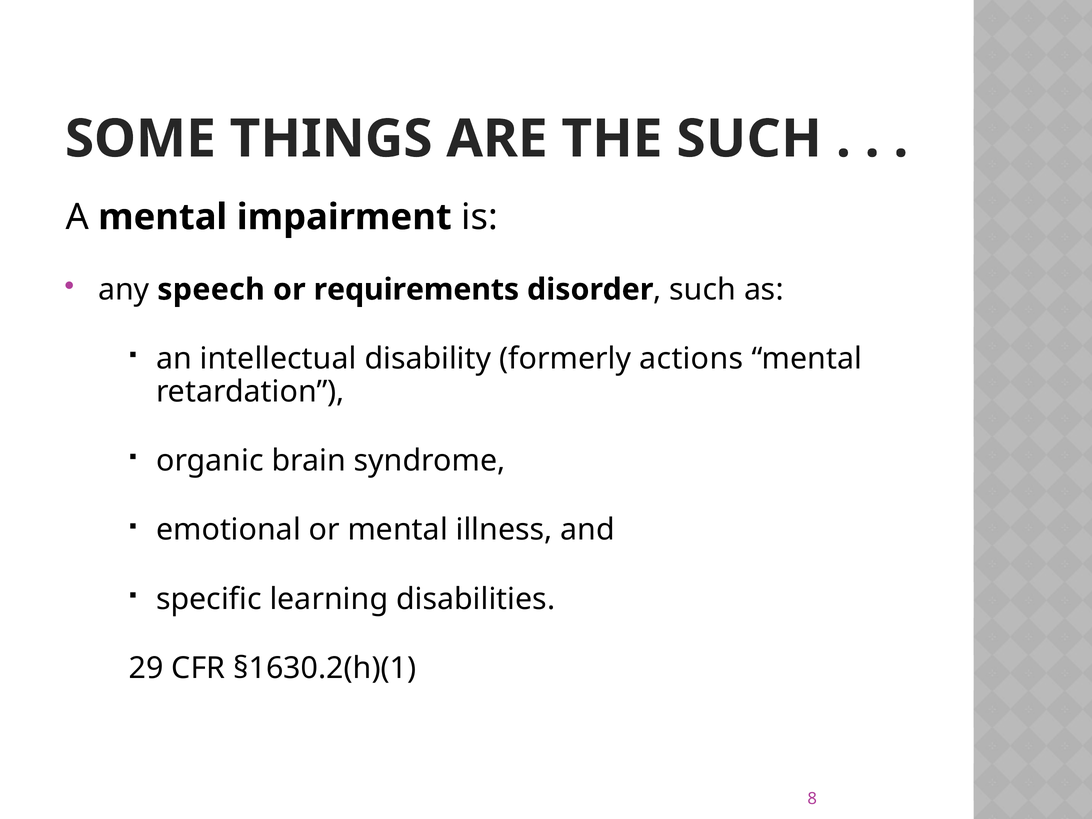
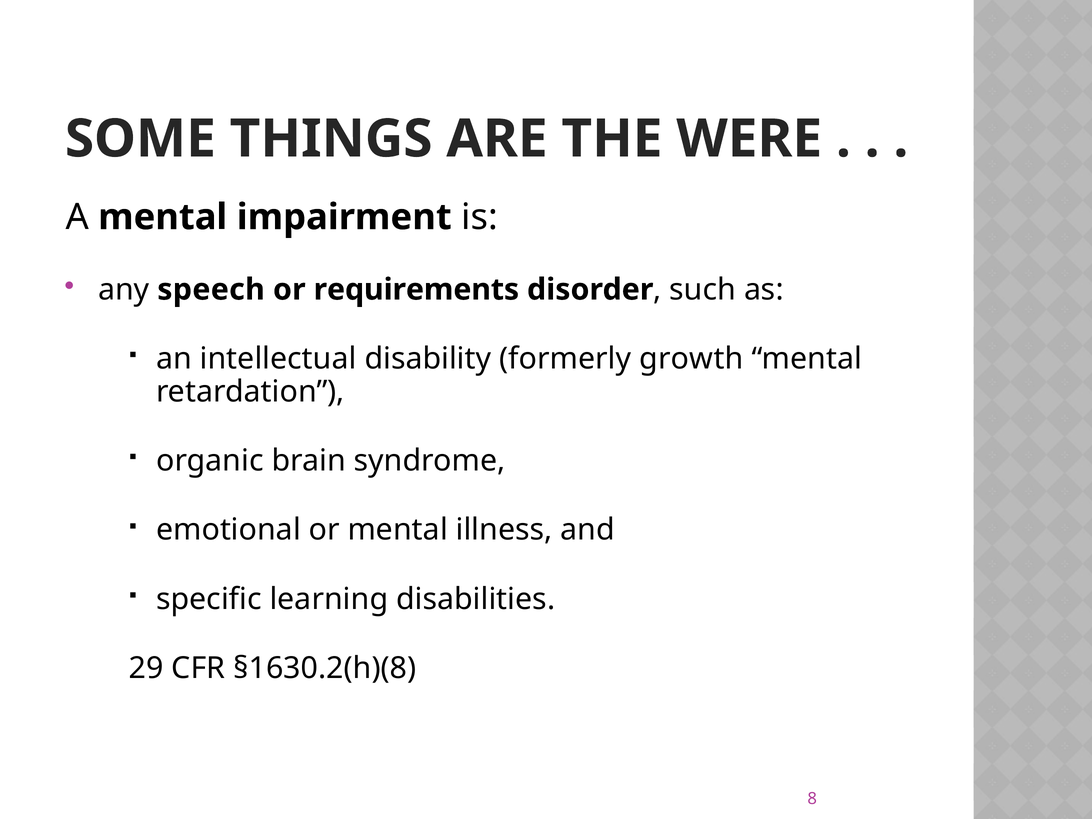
THE SUCH: SUCH -> WERE (749, 139)
actions: actions -> growth (691, 359)
§1630.2(h)(1: §1630.2(h)(1 -> §1630.2(h)(8 (325, 668)
